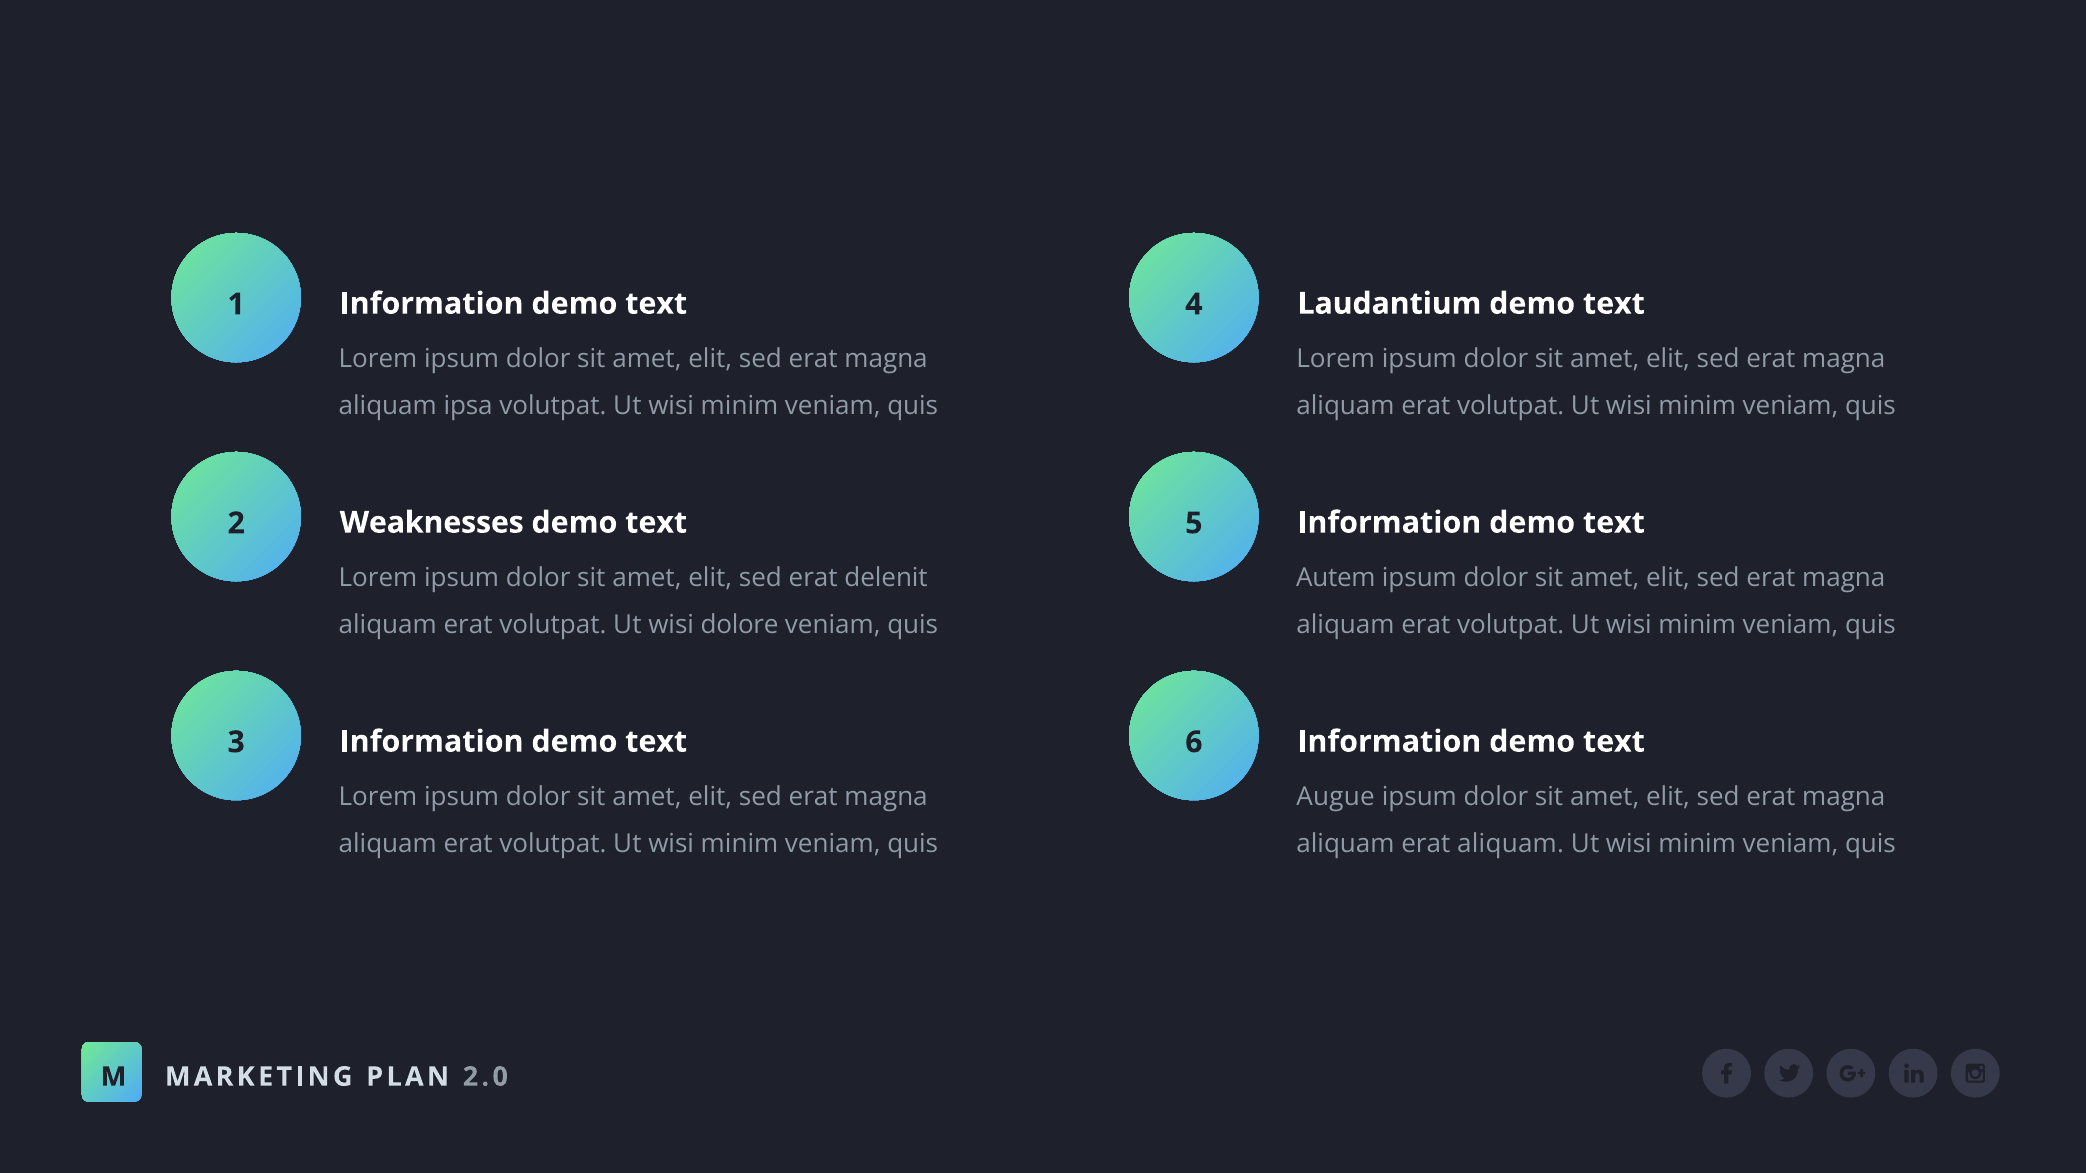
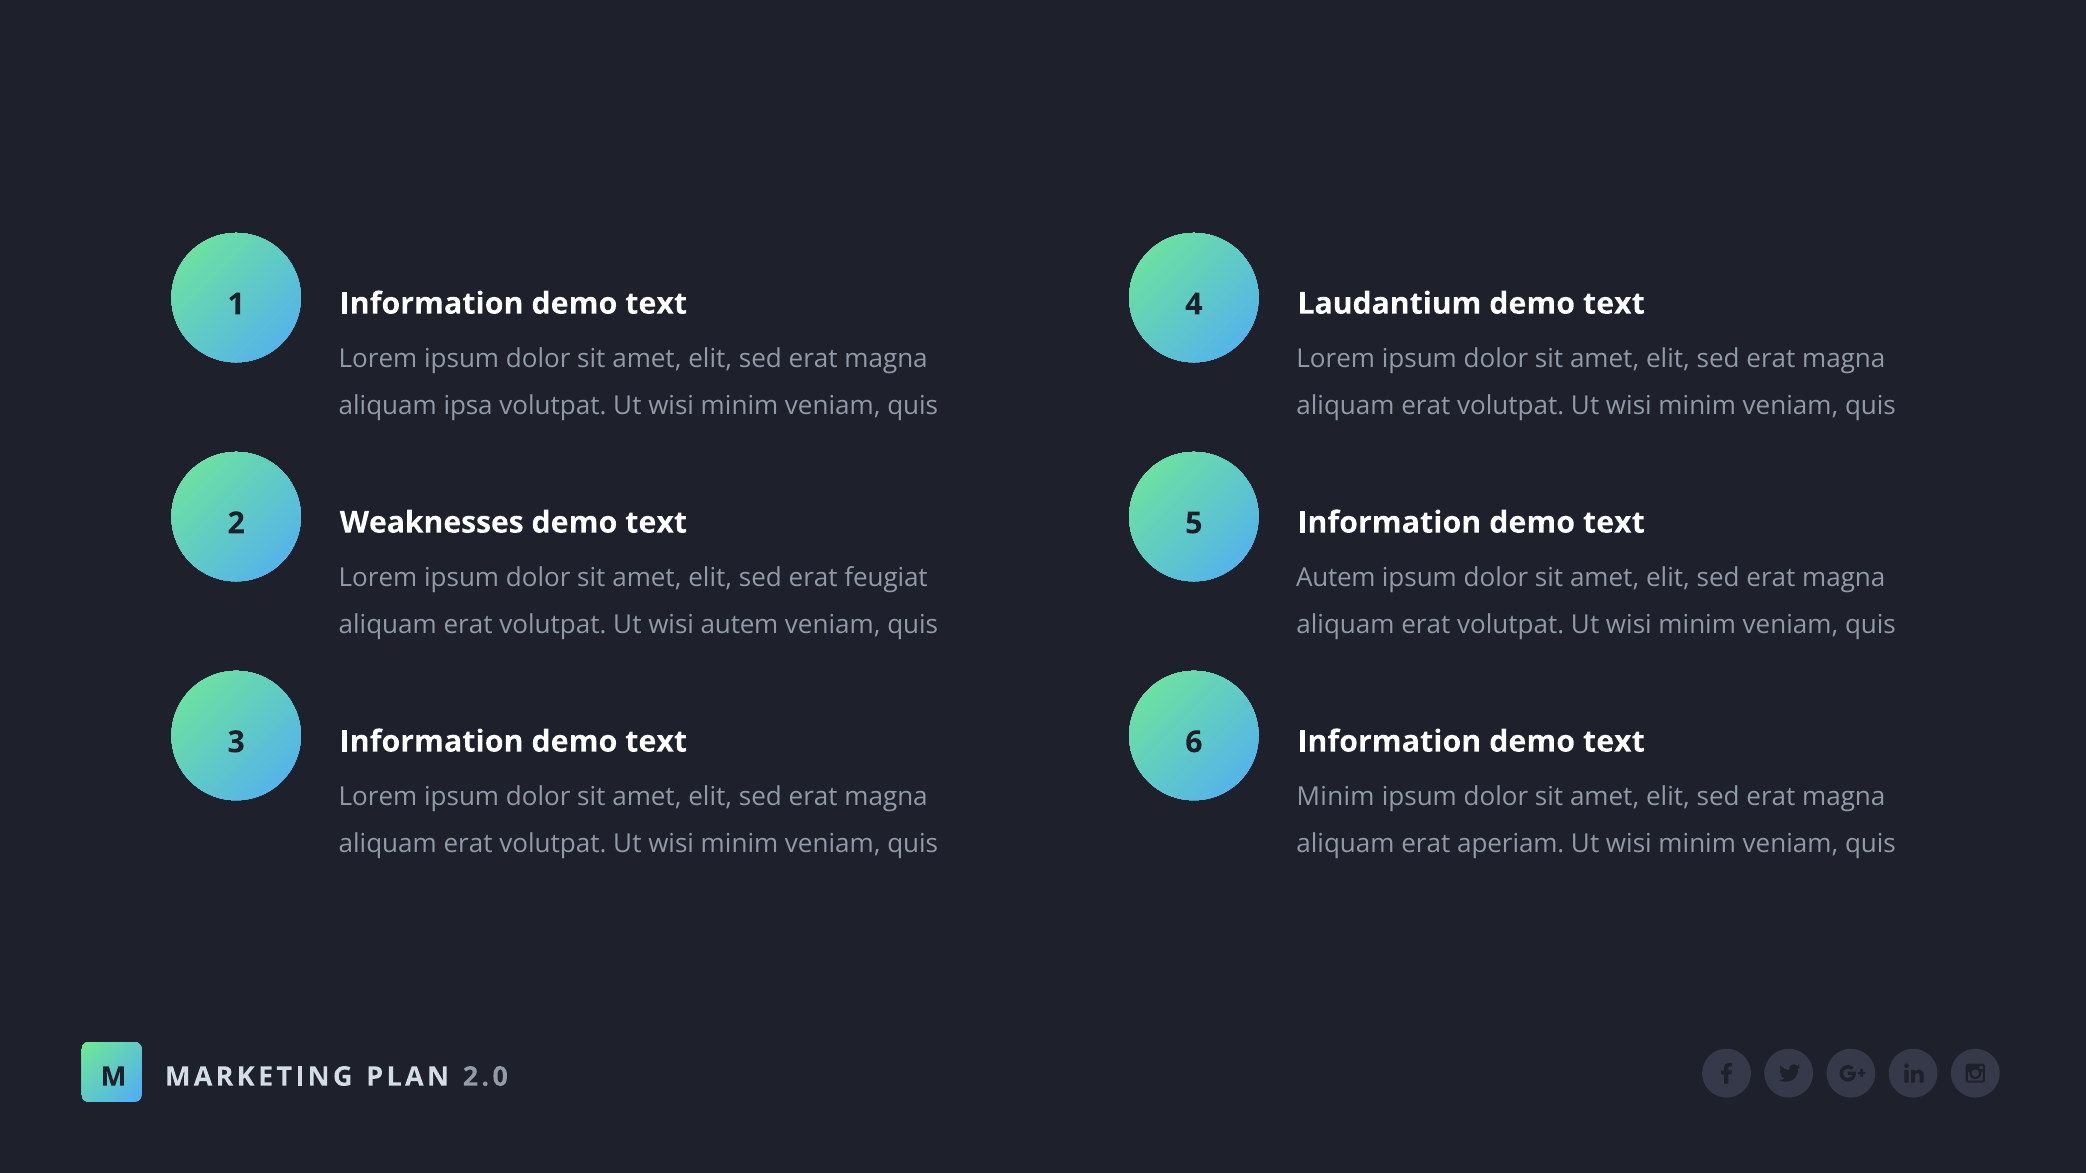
delenit: delenit -> feugiat (886, 578)
wisi dolore: dolore -> autem (740, 625)
Augue: Augue -> Minim (1336, 797)
erat aliquam: aliquam -> aperiam (1511, 844)
